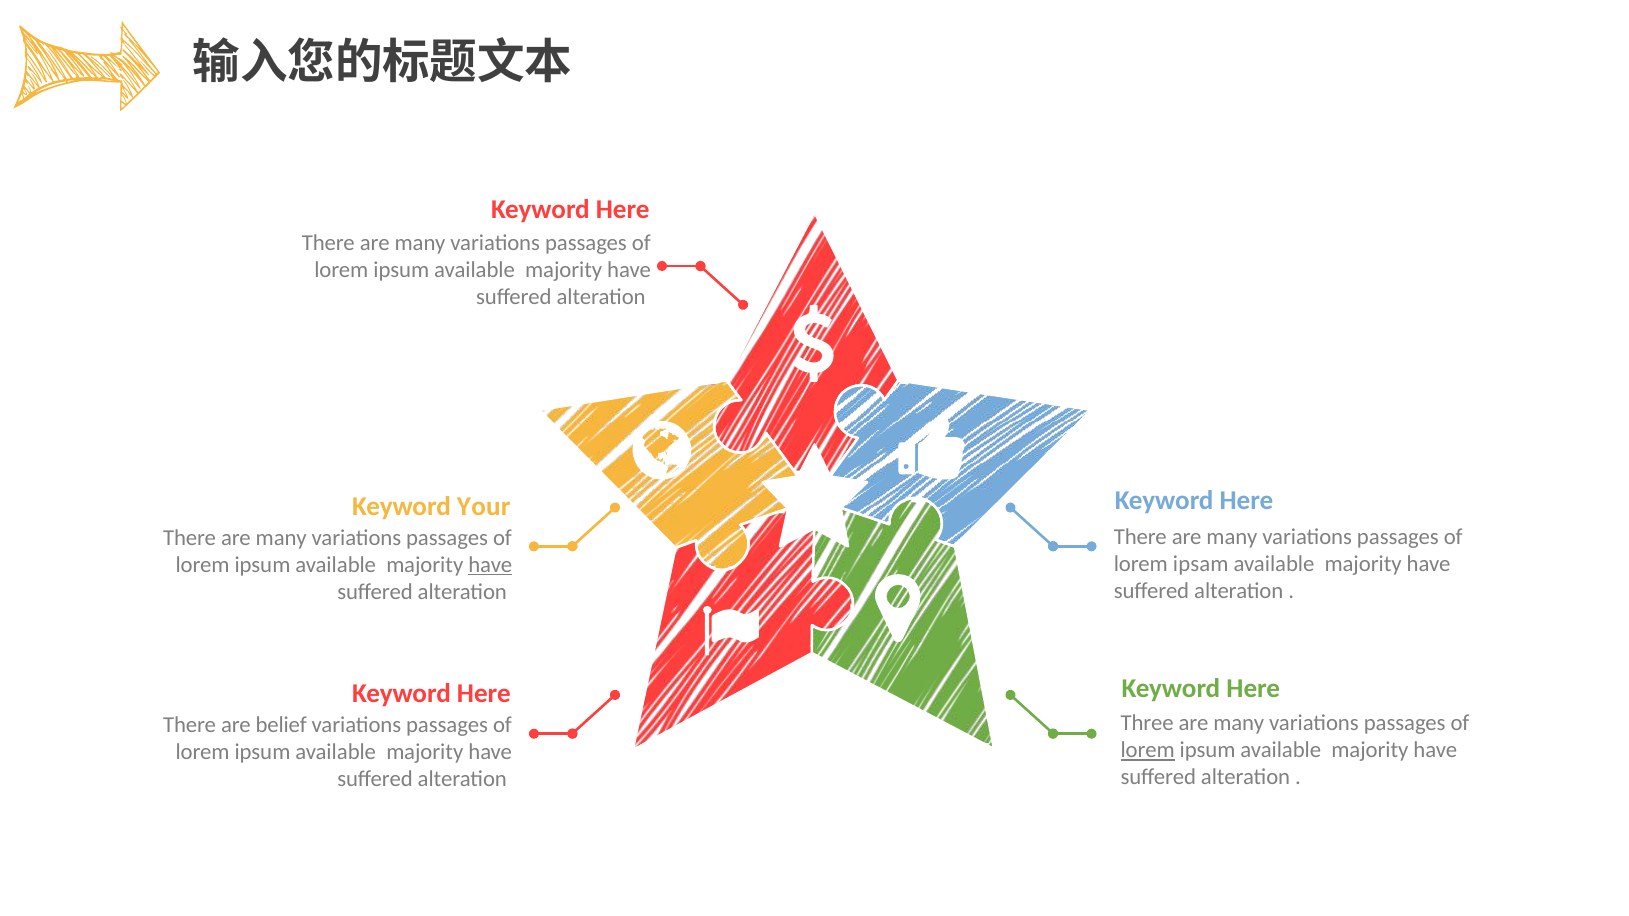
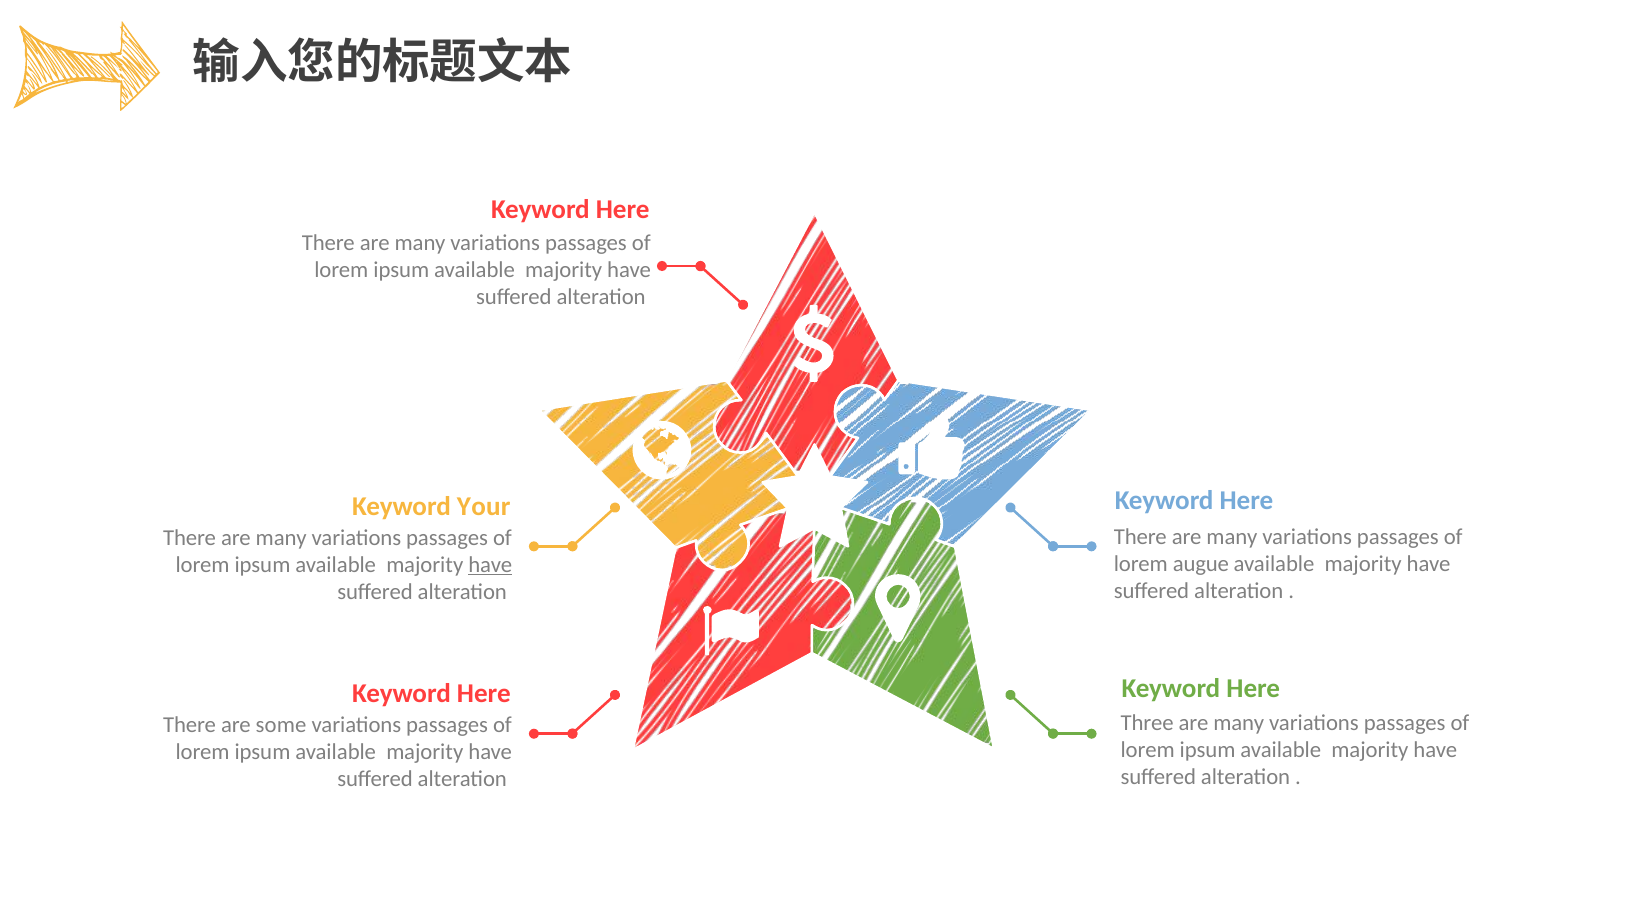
ipsam: ipsam -> augue (1201, 564)
belief: belief -> some (281, 725)
lorem underline: present -> none (1148, 750)
